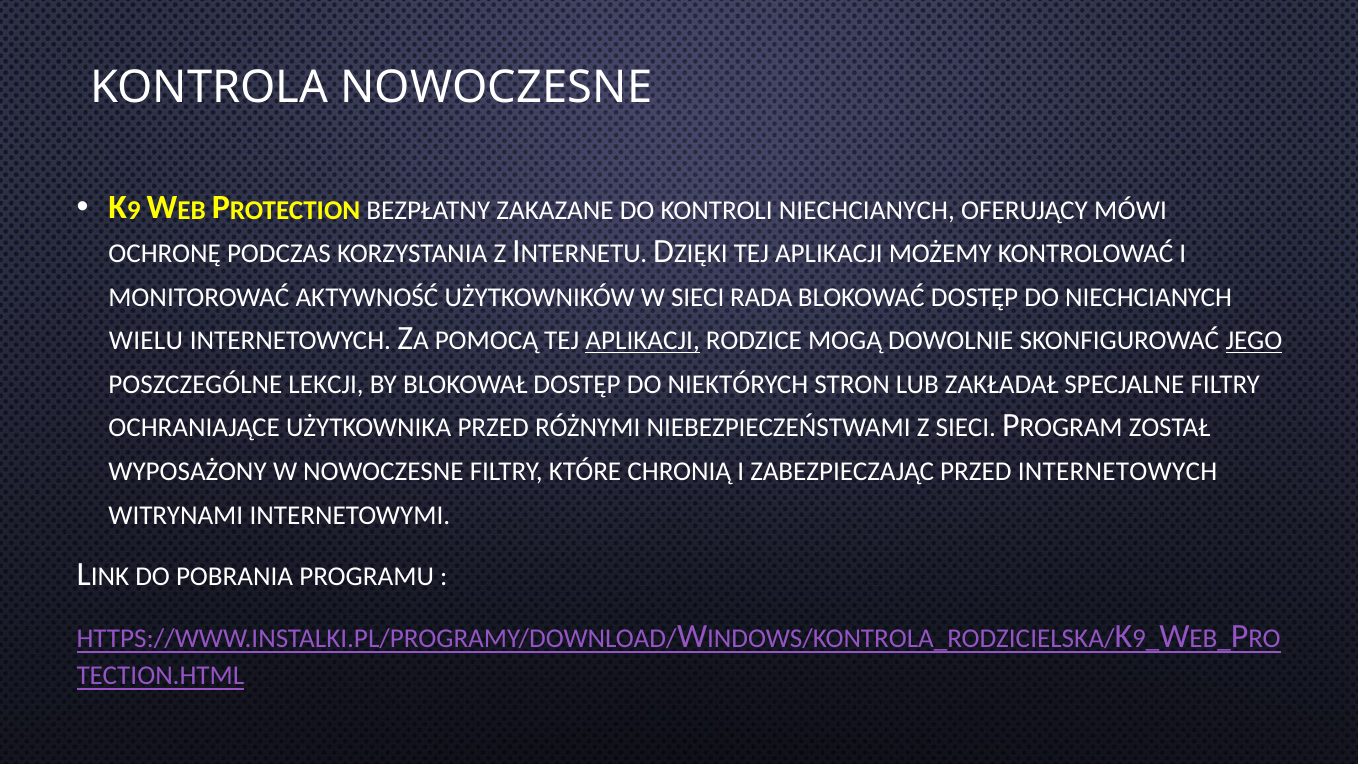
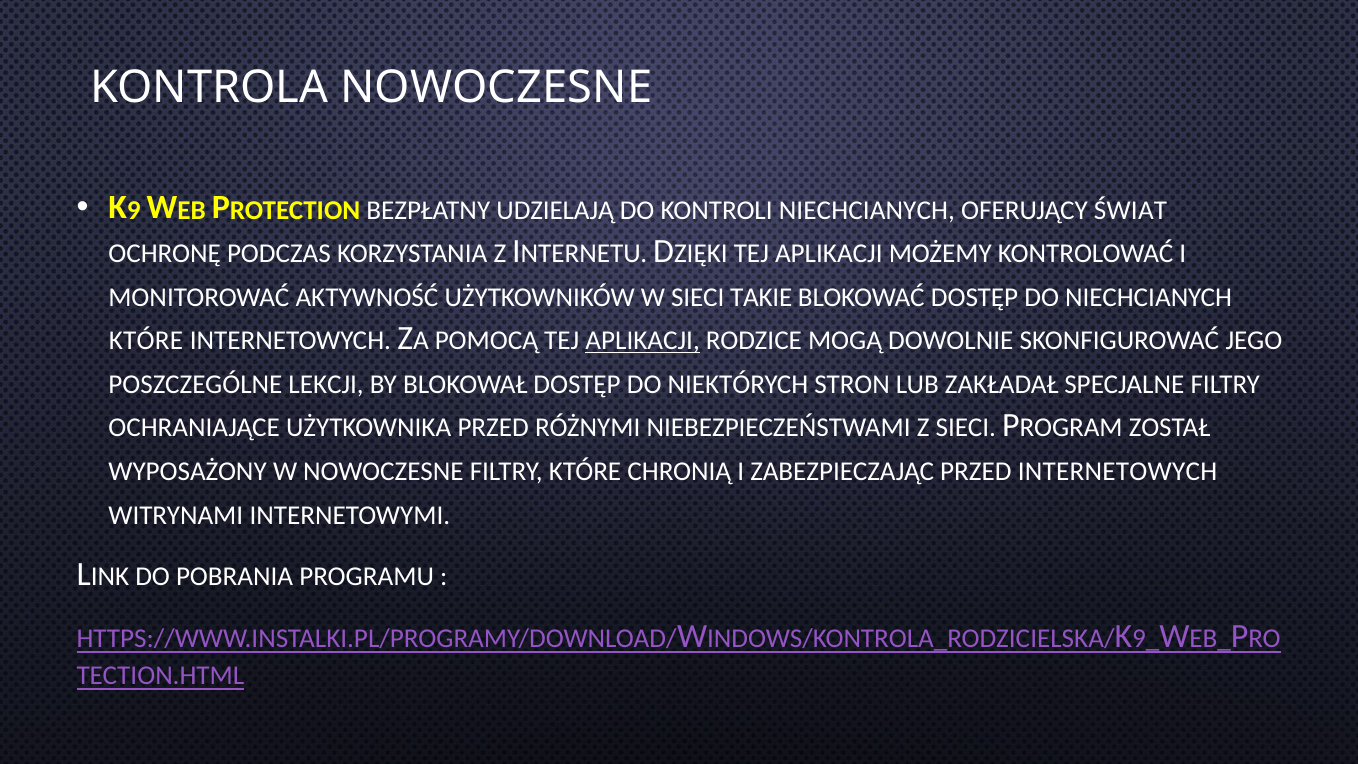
ZAKAZANE: ZAKAZANE -> UDZIELAJĄ (555, 210)
MÓWI: MÓWI -> ŚWIAT (1131, 210)
RADA: RADA -> TAKIE (761, 297)
WIELU: WIELU -> KTÓRE (146, 341)
JEGO underline: present -> none (1254, 341)
